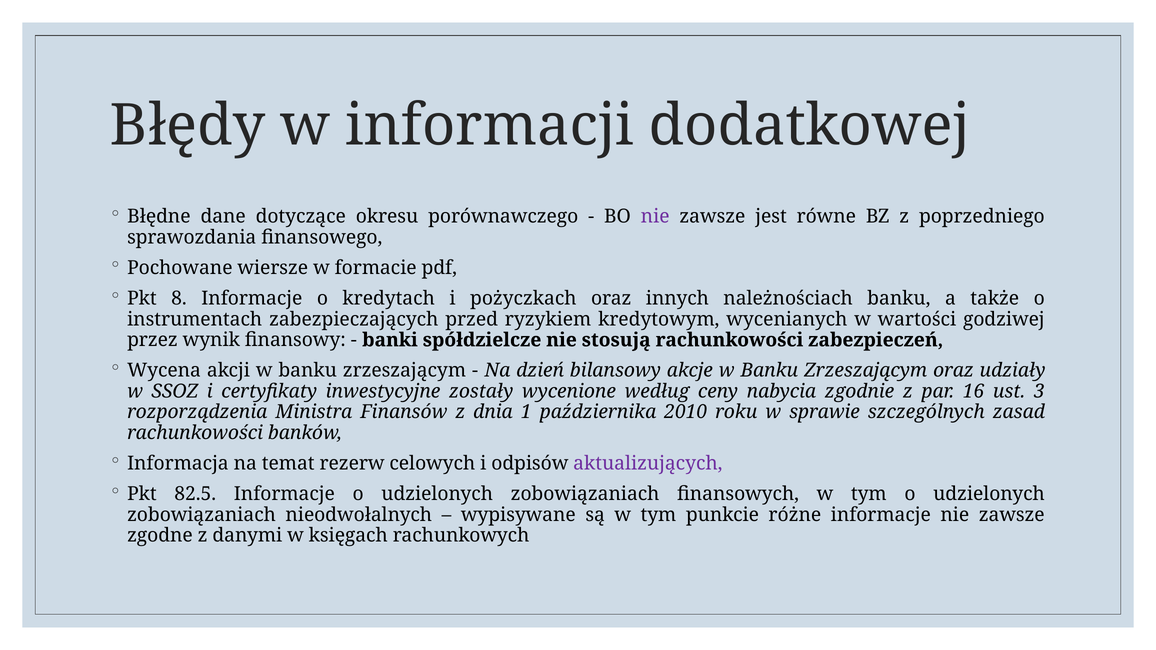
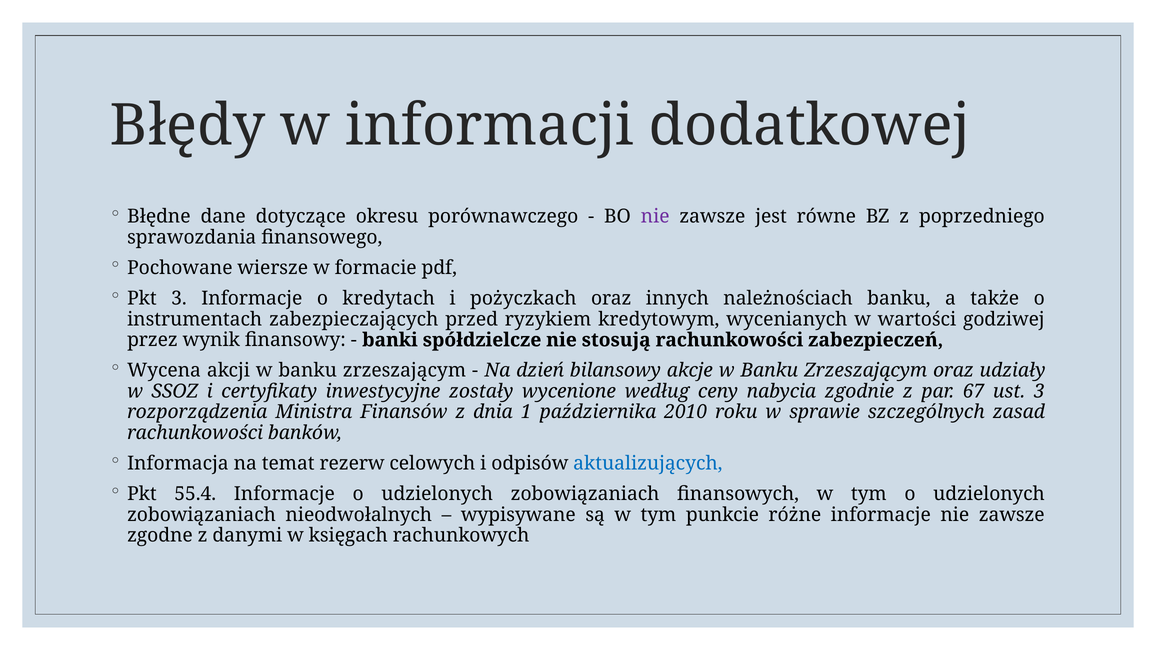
Pkt 8: 8 -> 3 (179, 299)
16: 16 -> 67 (974, 391)
aktualizujących colour: purple -> blue (648, 464)
82.5: 82.5 -> 55.4 (195, 494)
